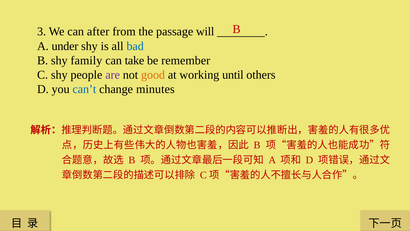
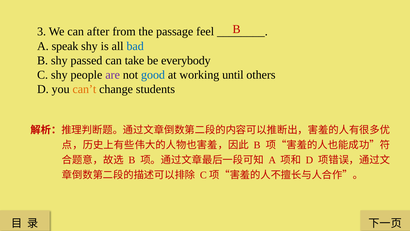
will: will -> feel (205, 32)
under: under -> speak (65, 46)
family: family -> passed (86, 60)
remember: remember -> everybody (186, 60)
good colour: orange -> blue (153, 75)
can’t colour: blue -> orange (84, 89)
minutes: minutes -> students (155, 89)
